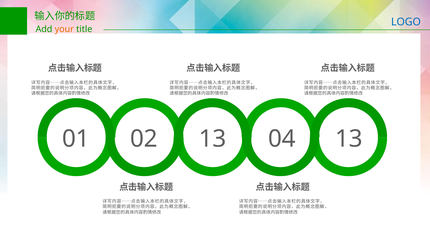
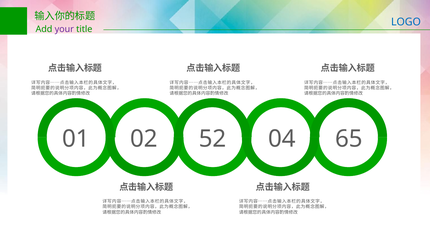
your colour: orange -> purple (64, 29)
02 13: 13 -> 52 (213, 139)
04 13: 13 -> 65 (349, 139)
